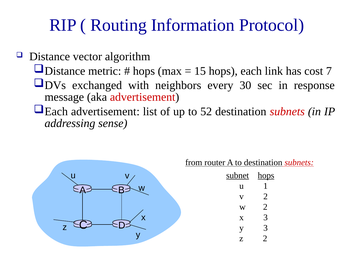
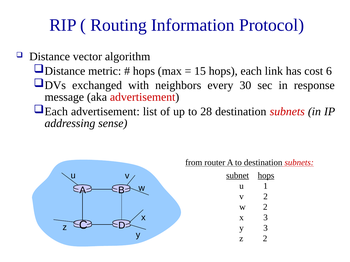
7: 7 -> 6 (329, 71)
52: 52 -> 28 (206, 112)
